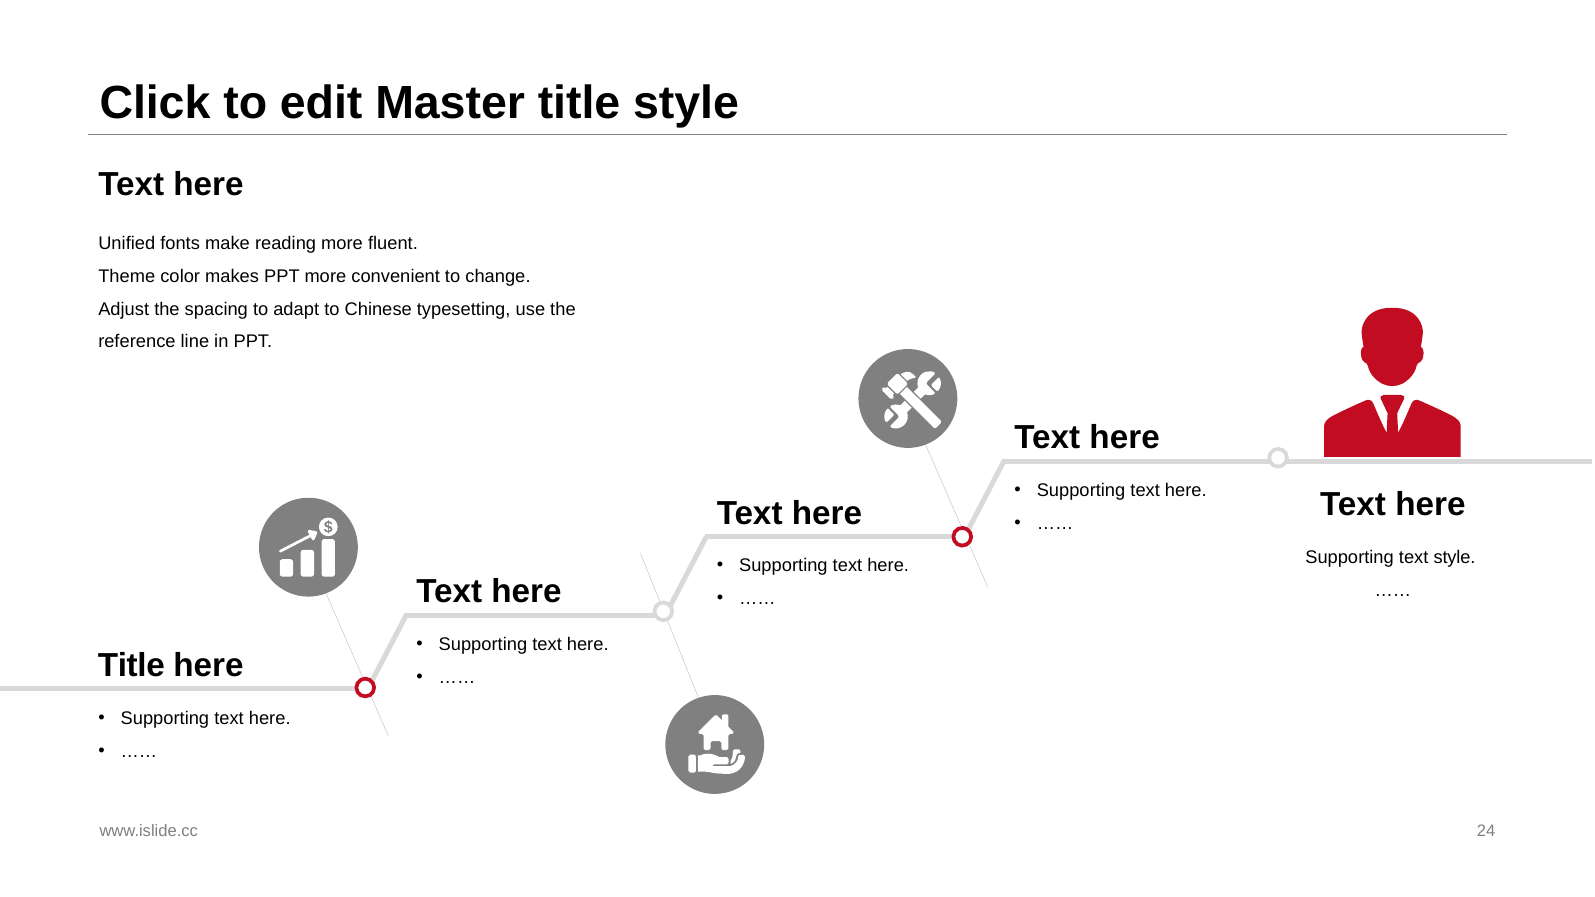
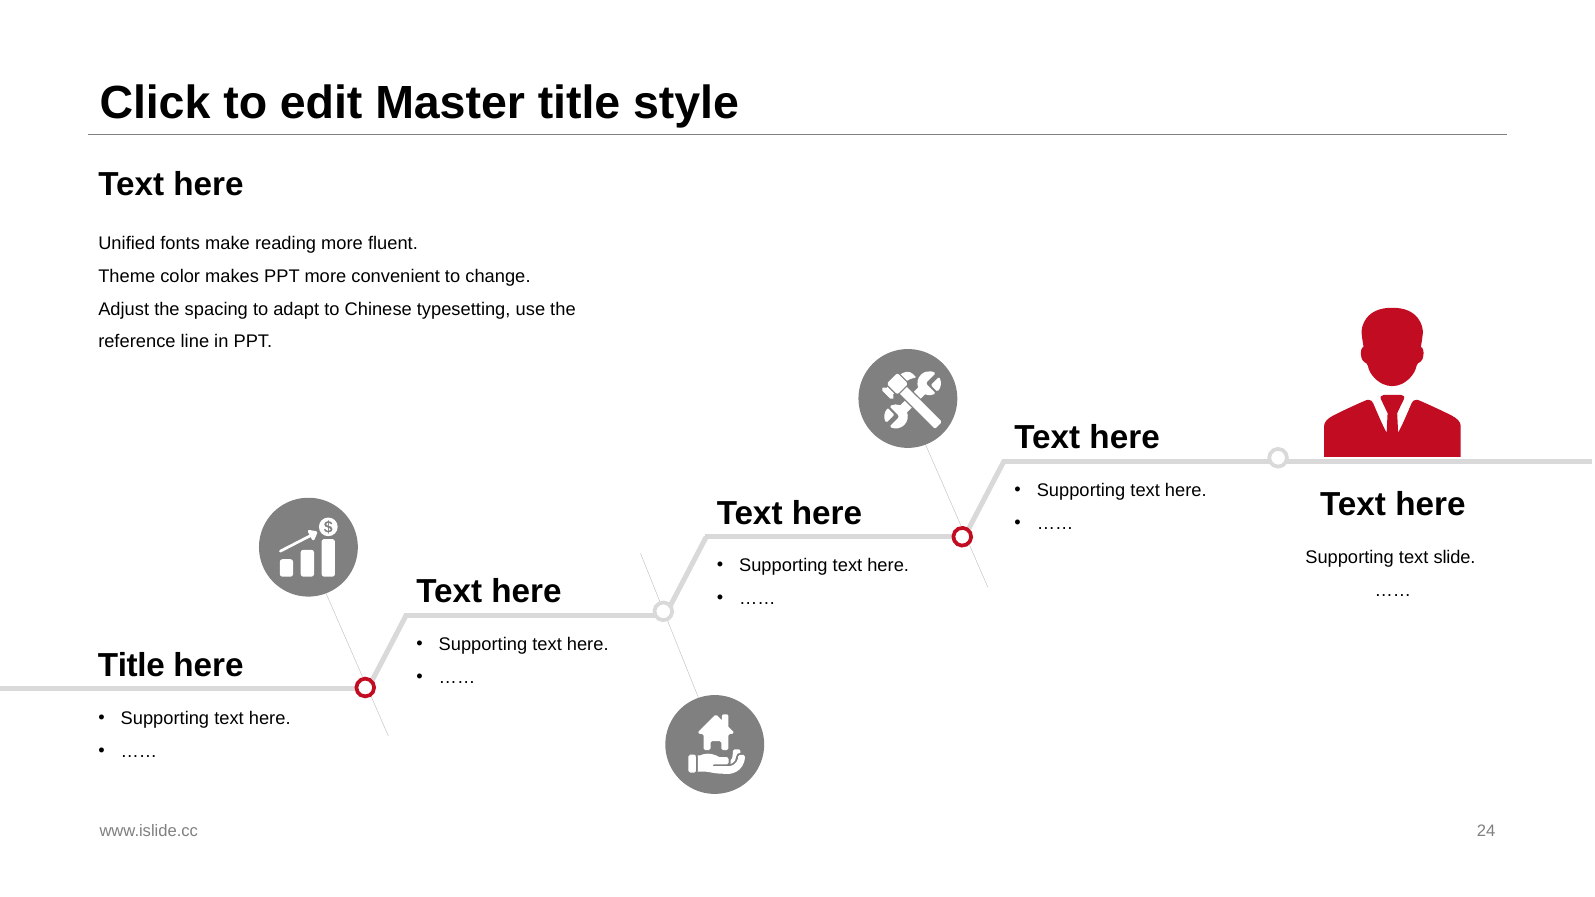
text style: style -> slide (1454, 557)
